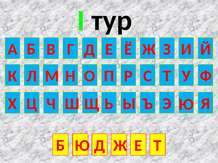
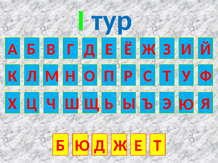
тур colour: black -> blue (112, 21)
